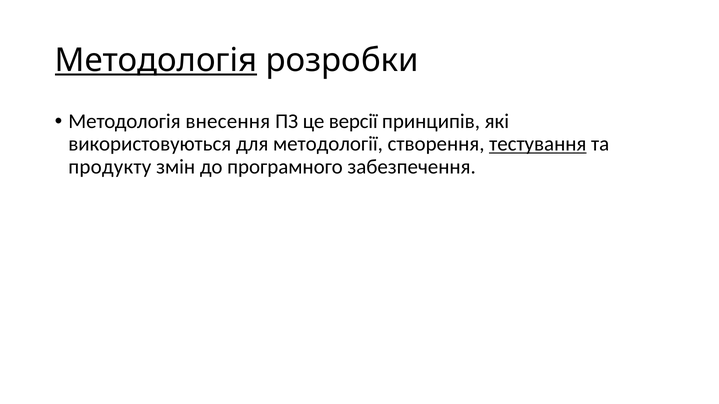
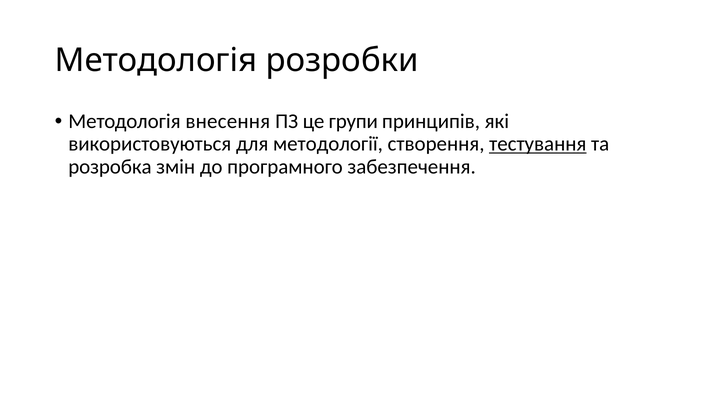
Методологія underline: present -> none (156, 60)
версії: версії -> групи (353, 122)
продукту: продукту -> розробка (110, 167)
